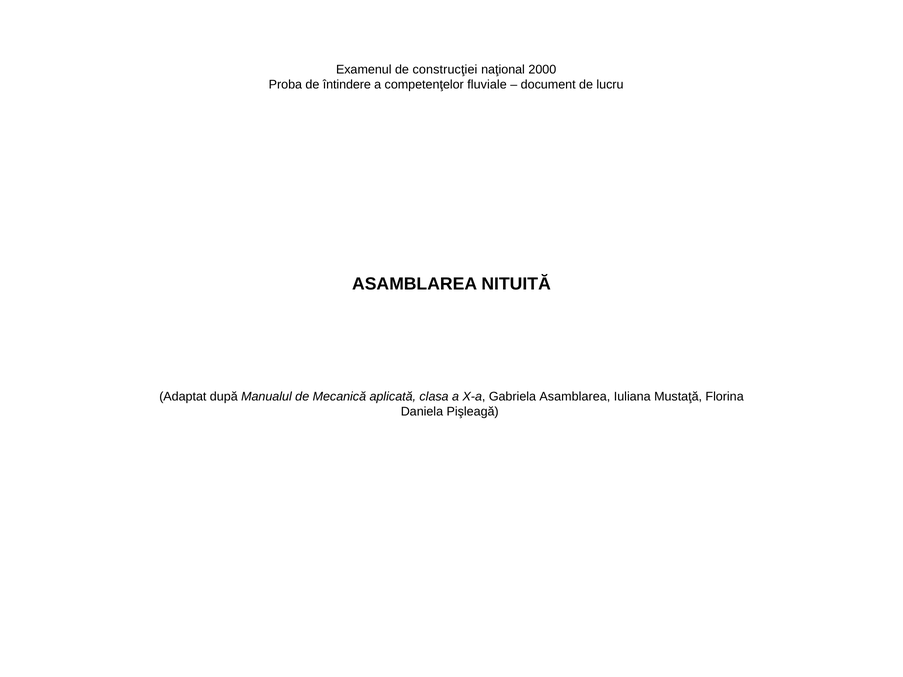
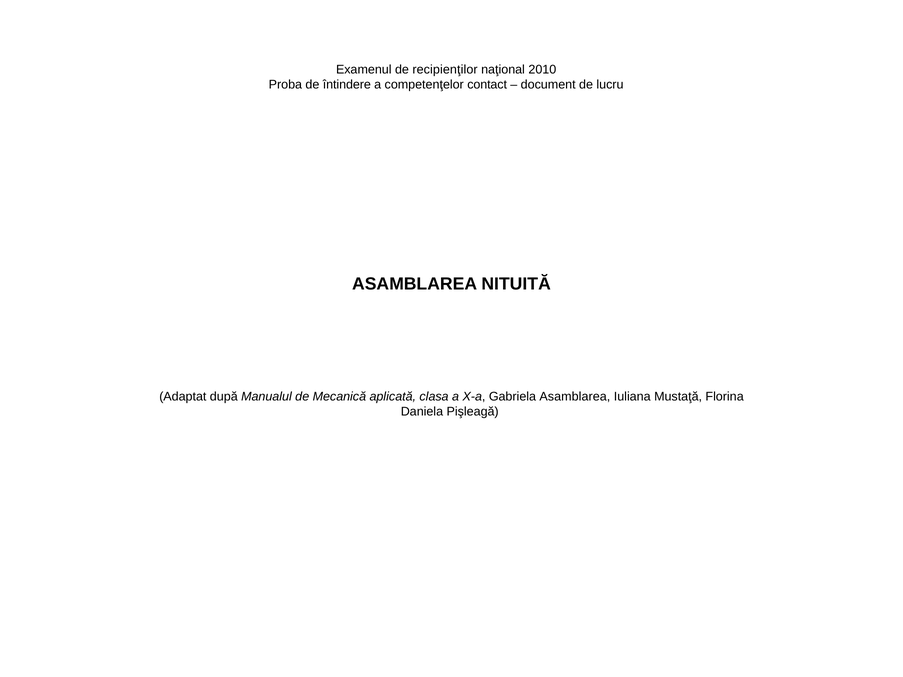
construcţiei: construcţiei -> recipienţilor (445, 70)
2000: 2000 -> 2010 (542, 70)
fluviale: fluviale -> contact (487, 85)
